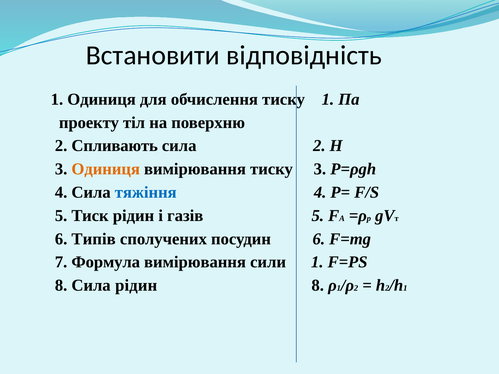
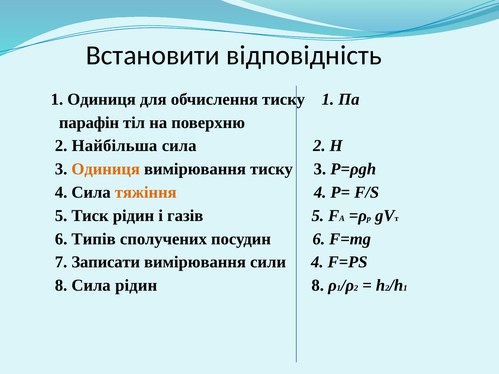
проекту: проекту -> парафін (89, 123)
Спливають: Спливають -> Найбільша (115, 146)
тяжіння colour: blue -> orange (146, 192)
Формула: Формула -> Записати (106, 262)
сили 1: 1 -> 4 (317, 262)
